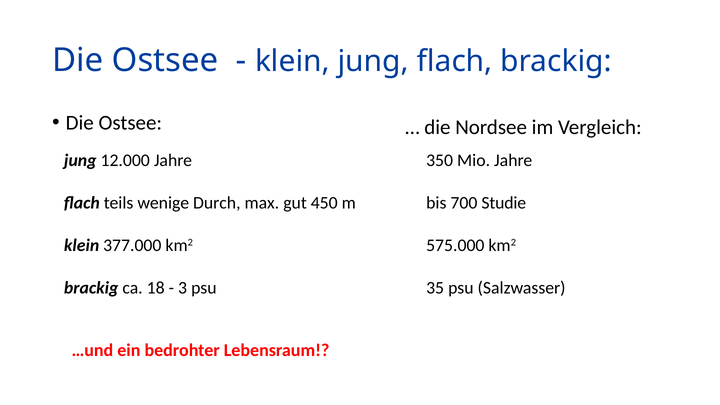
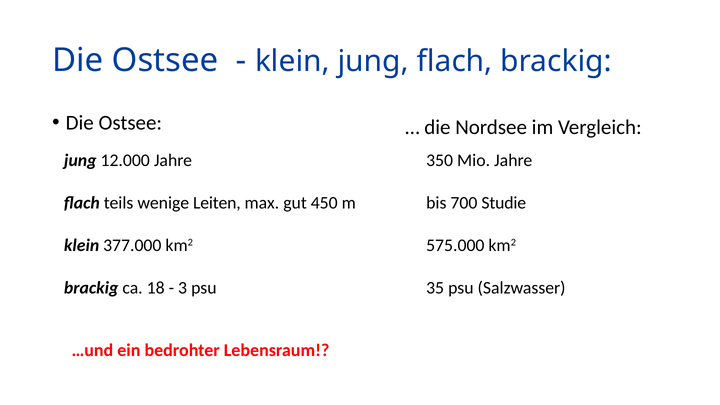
Durch: Durch -> Leiten (217, 203)
